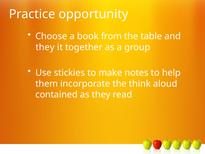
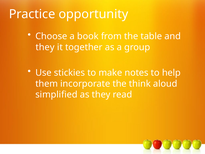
contained: contained -> simplified (56, 94)
